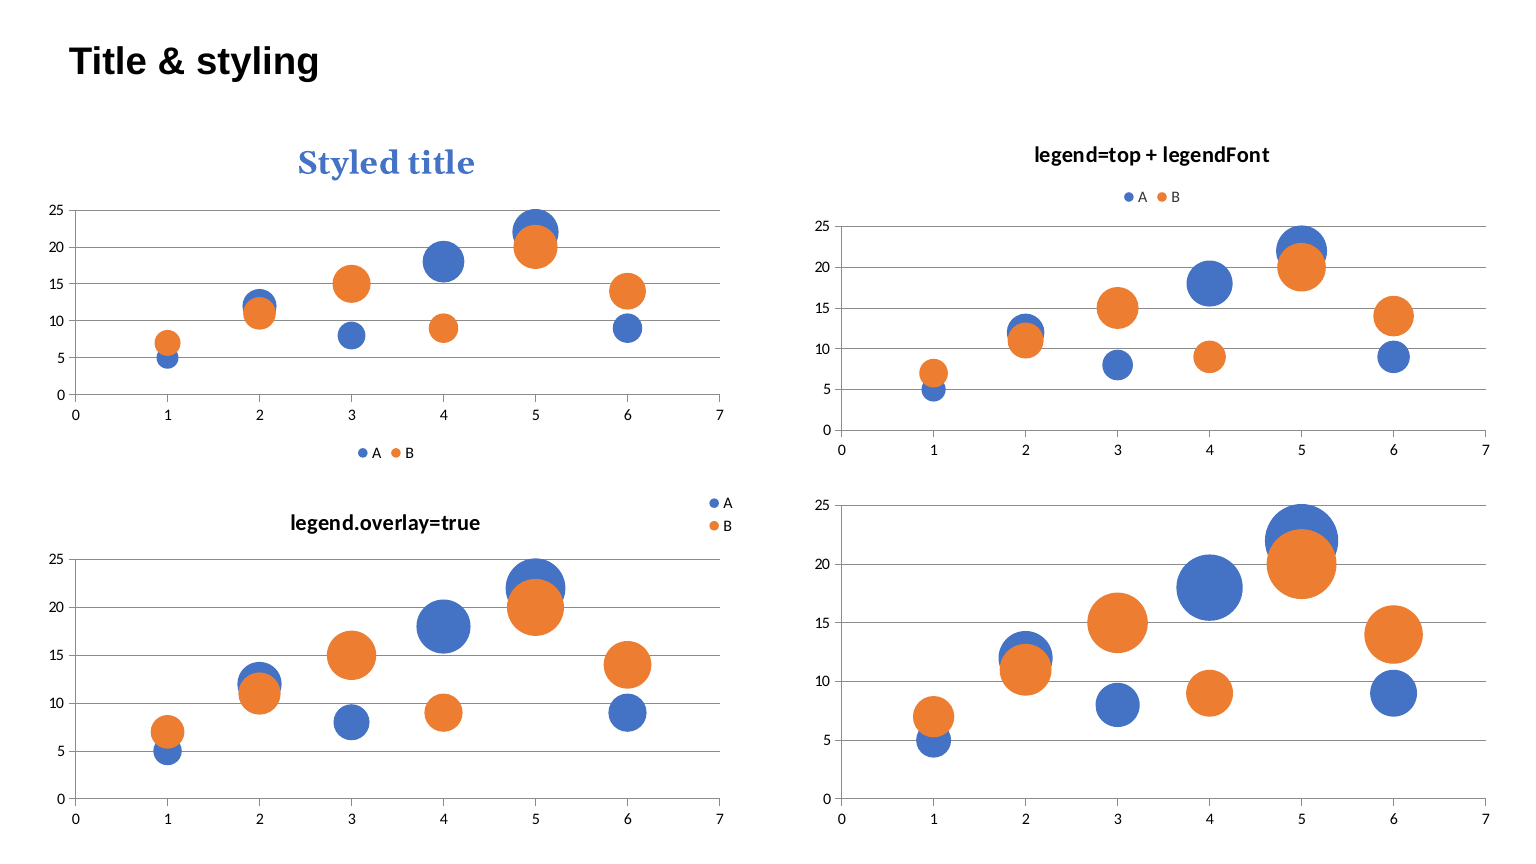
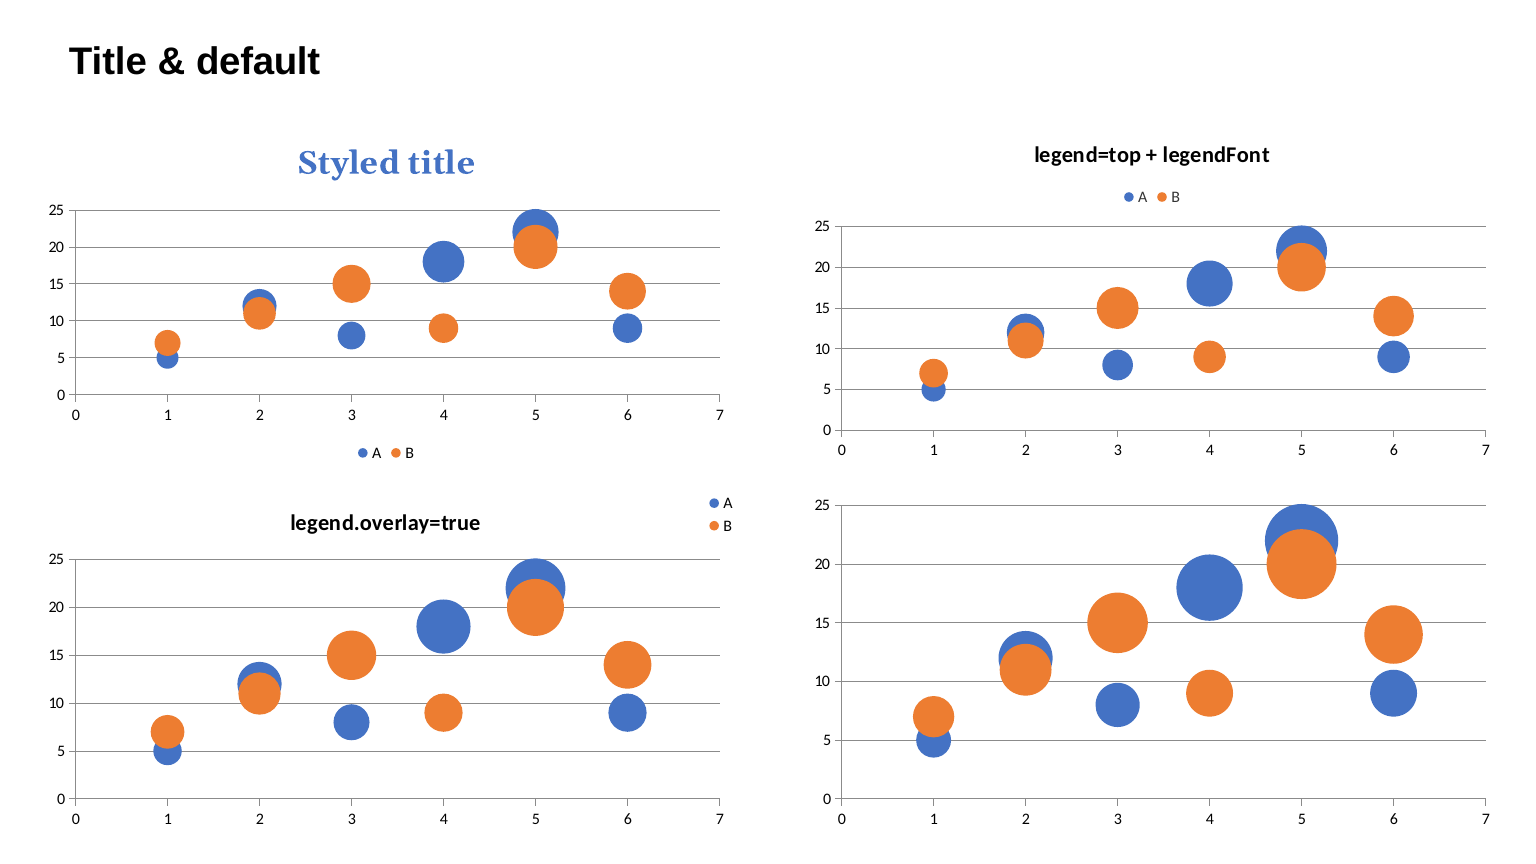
styling: styling -> default (258, 62)
